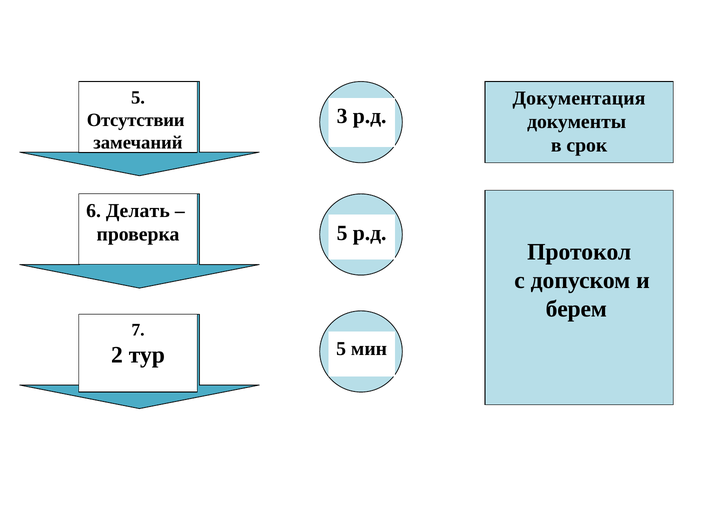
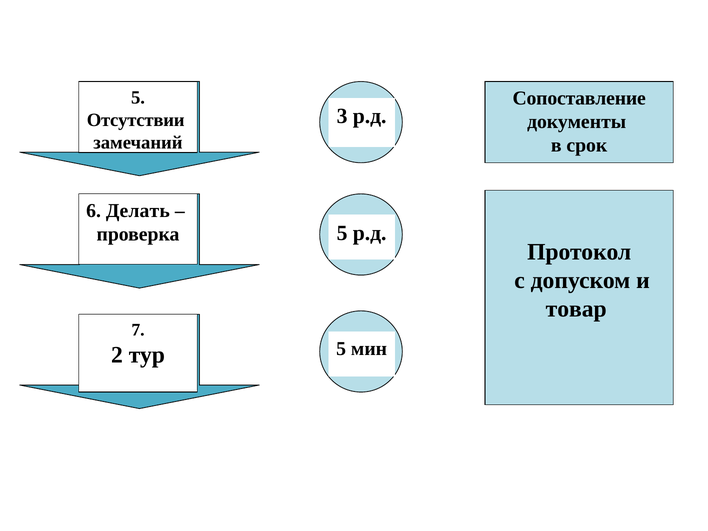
Документация: Документация -> Сопоставление (579, 98)
берем: берем -> товар (576, 309)
